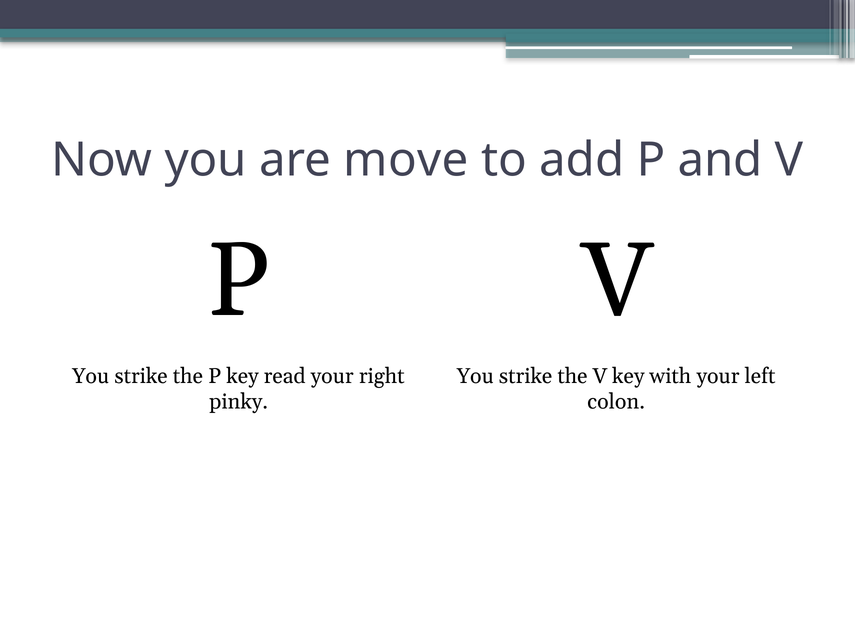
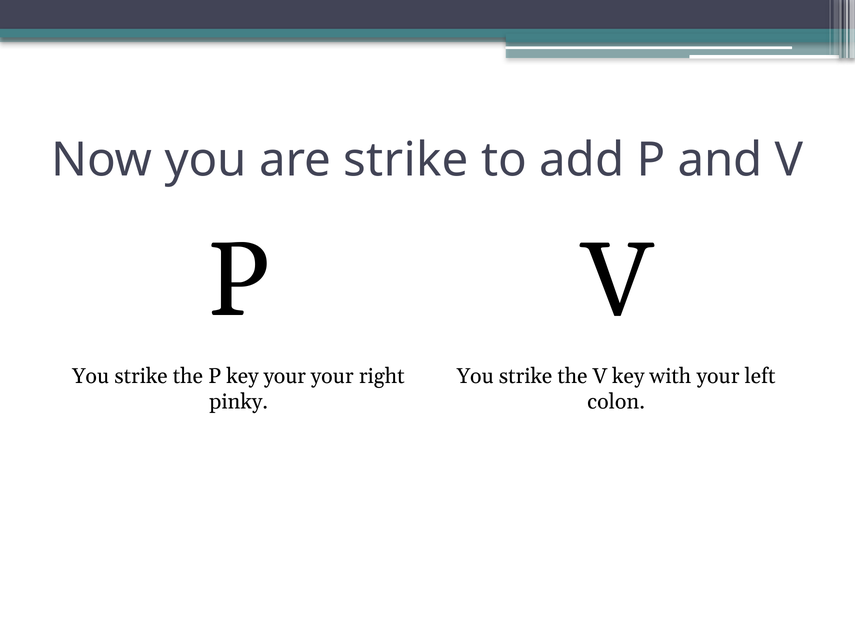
are move: move -> strike (406, 160)
key read: read -> your (285, 376)
